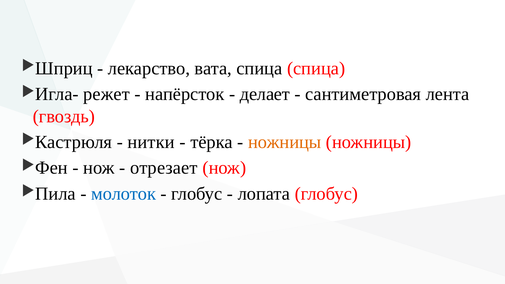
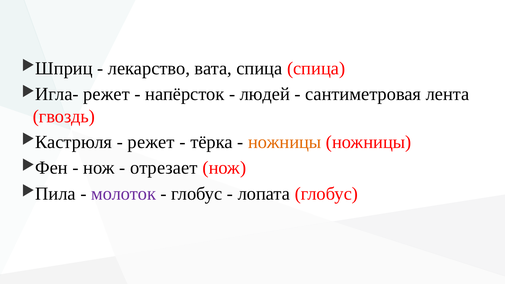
делает: делает -> людей (265, 94)
нитки: нитки -> режет (151, 142)
молоток colour: blue -> purple (124, 194)
